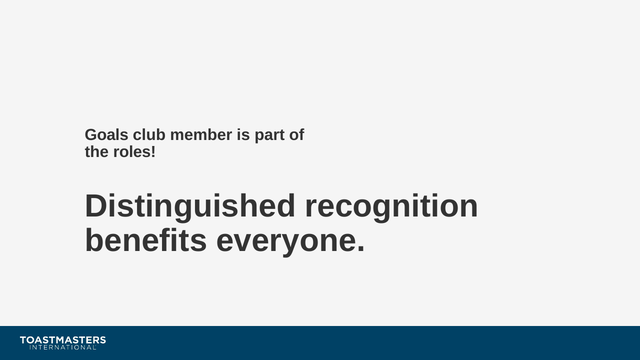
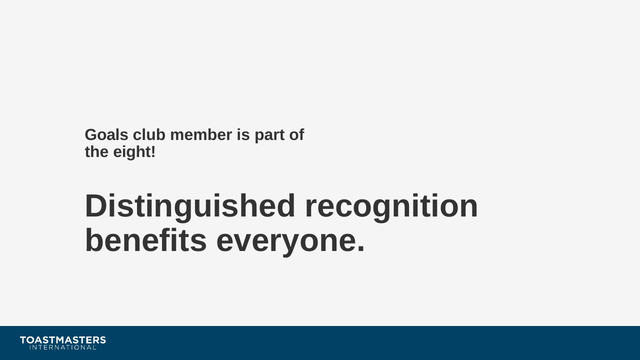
roles: roles -> eight (135, 152)
